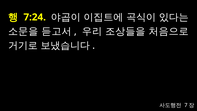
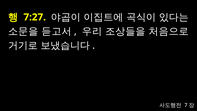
7:24: 7:24 -> 7:27 (35, 17)
